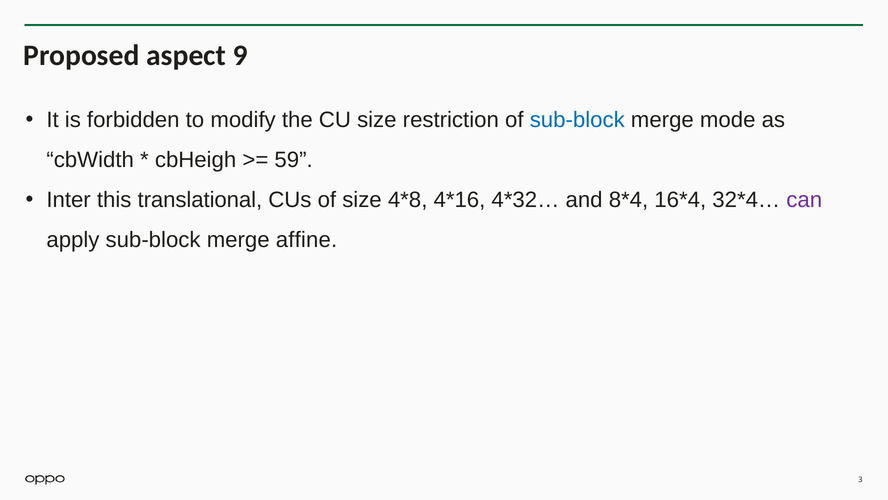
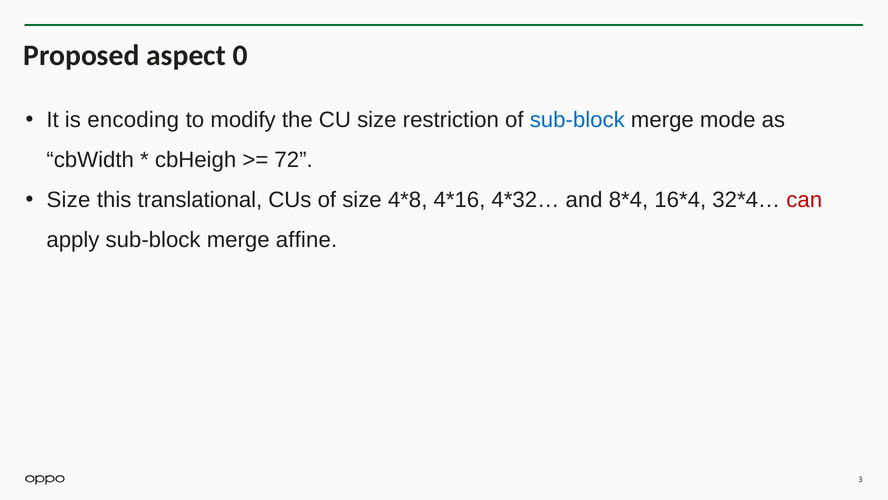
9: 9 -> 0 (240, 55)
forbidden: forbidden -> encoding (133, 120)
59: 59 -> 72 (294, 160)
Inter: Inter -> Size (68, 200)
can colour: purple -> red (804, 200)
